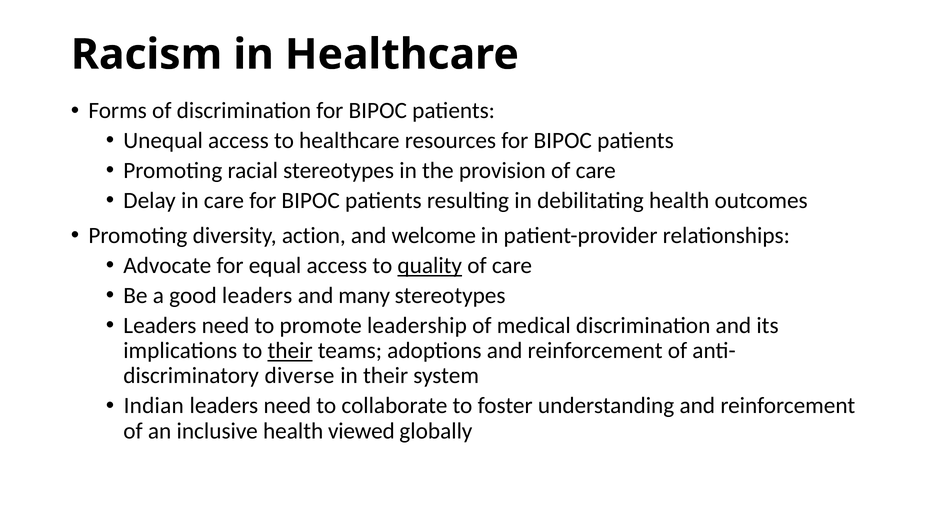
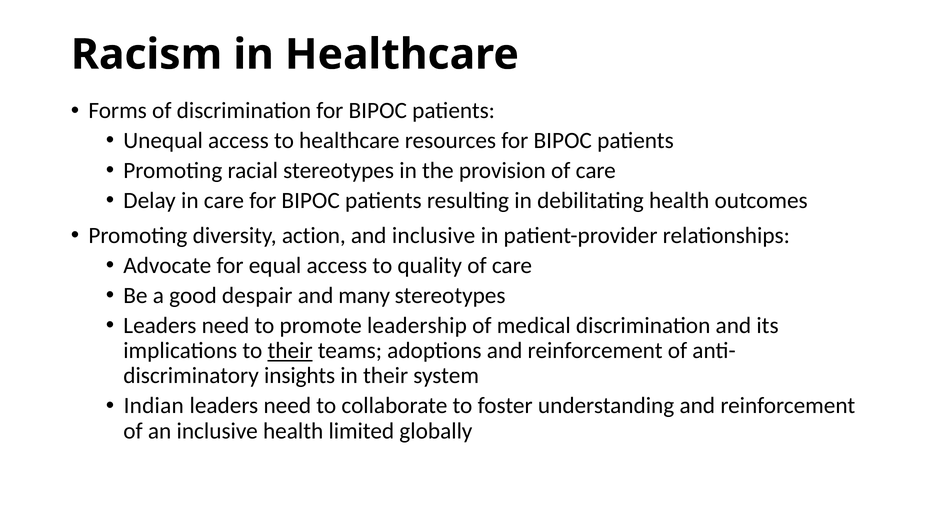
and welcome: welcome -> inclusive (434, 235)
quality underline: present -> none (430, 265)
good leaders: leaders -> despair (257, 295)
diverse: diverse -> insights (300, 376)
viewed: viewed -> limited (361, 431)
